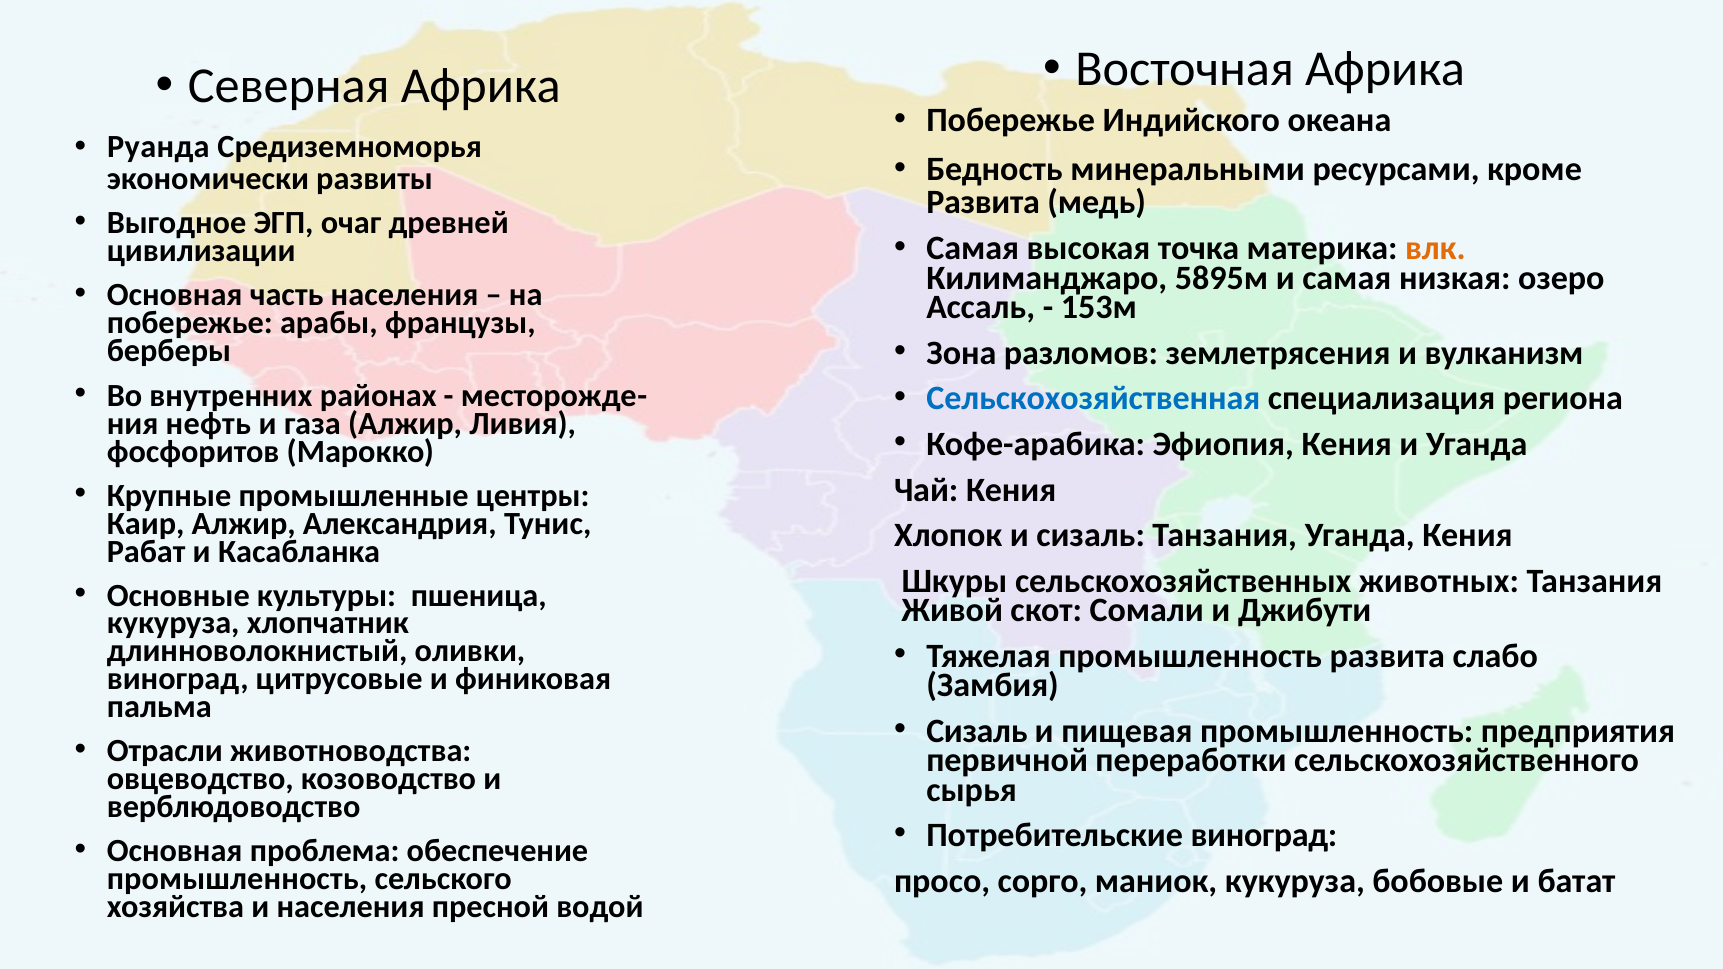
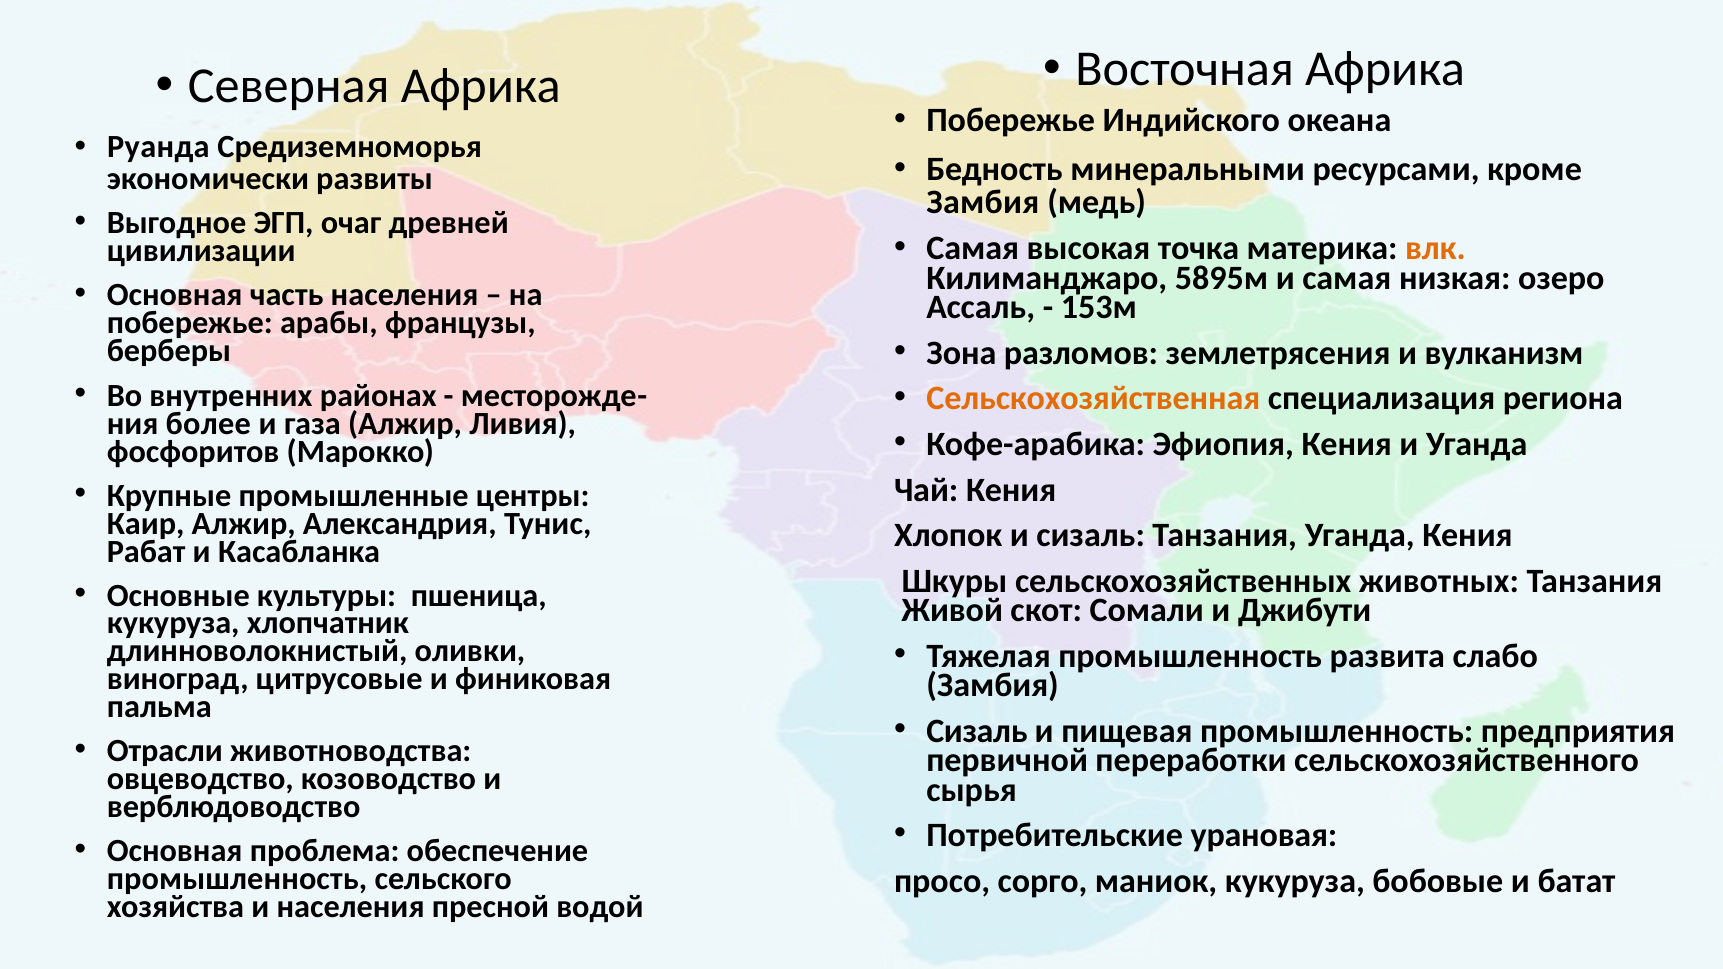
Развита: Развита -> Замбия (983, 202)
Сельскохозяйственная colour: blue -> orange (1093, 399)
нефть: нефть -> более (208, 424)
Потребительские виноград: виноград -> урановая (1264, 836)
